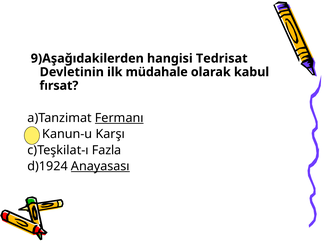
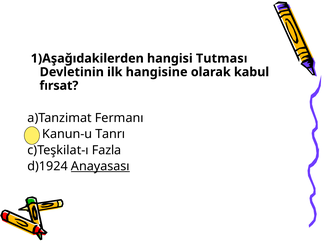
9)Aşağıdakilerden: 9)Aşağıdakilerden -> 1)Aşağıdakilerden (87, 58)
Tedrisat: Tedrisat -> Tutması (222, 58)
müdahale: müdahale -> hangisine (157, 72)
Fermanı underline: present -> none (119, 118)
Karşı: Karşı -> Tanrı (110, 134)
